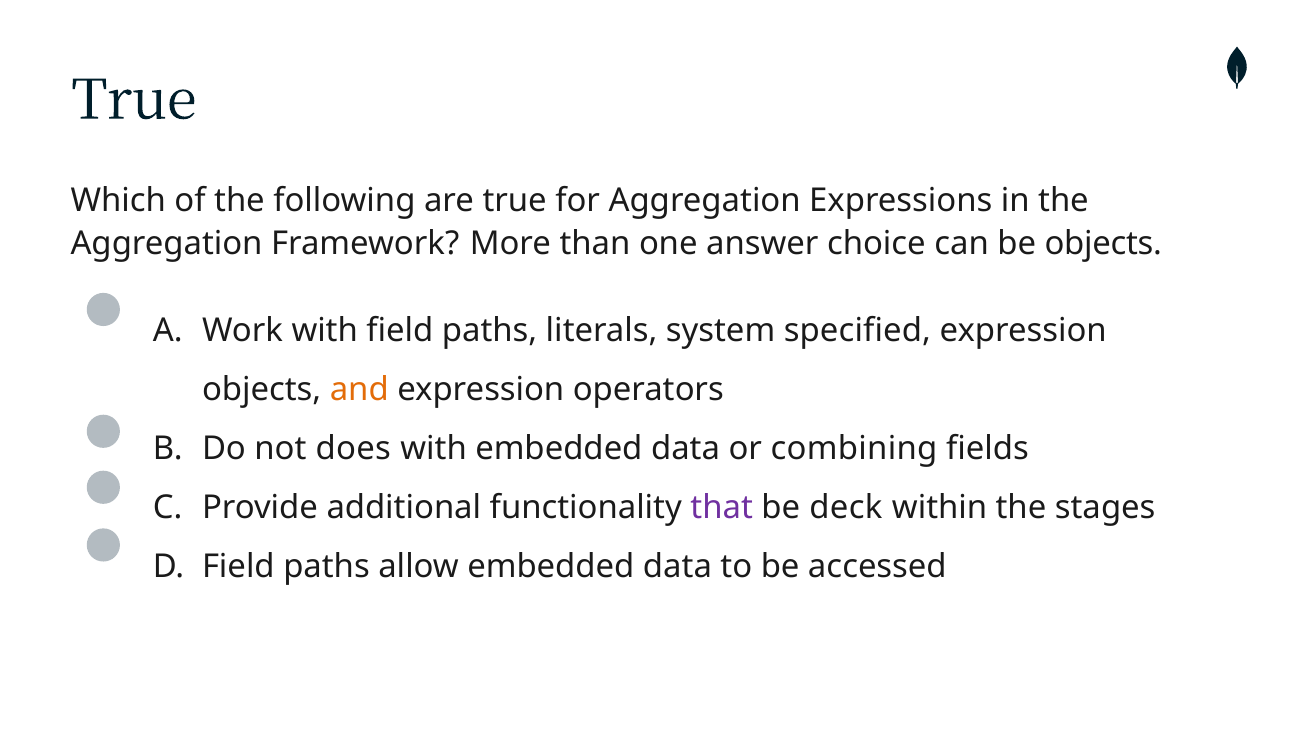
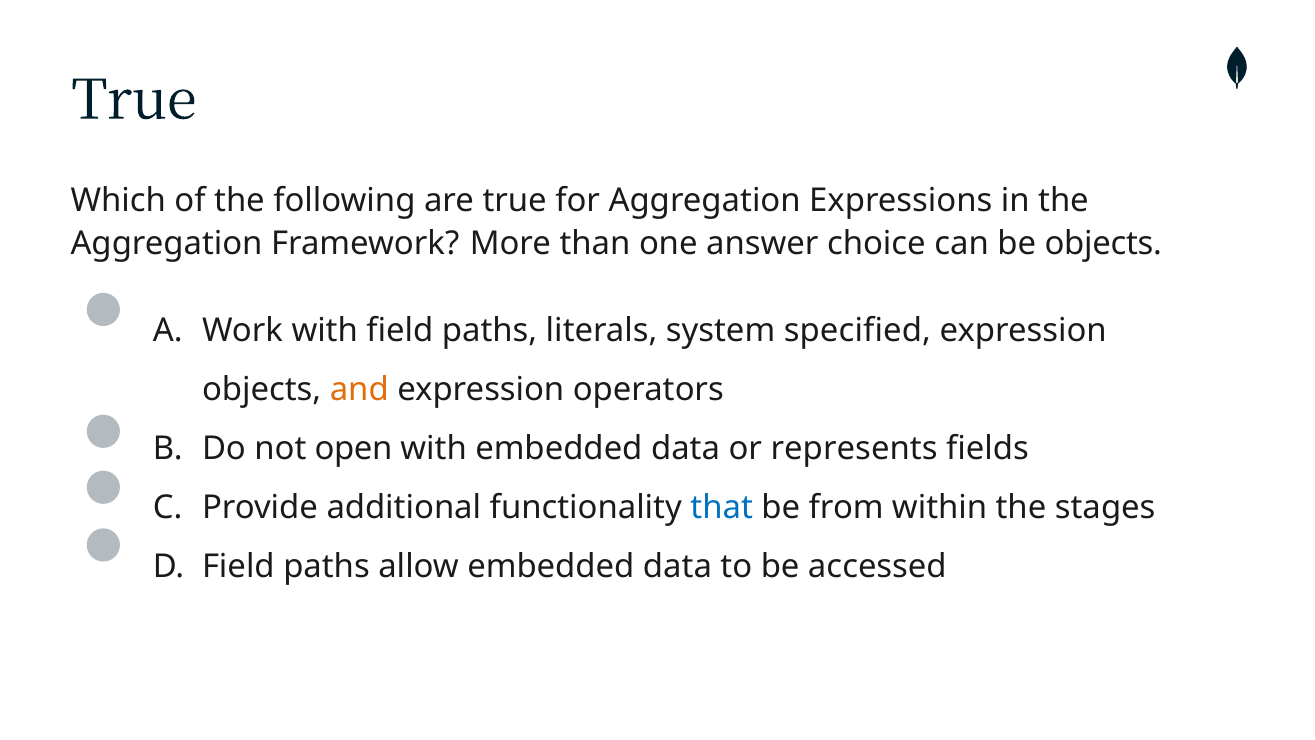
does: does -> open (354, 449)
combining: combining -> represents (854, 449)
that colour: purple -> blue (722, 508)
deck: deck -> from (846, 508)
